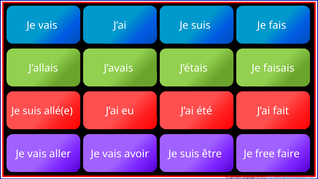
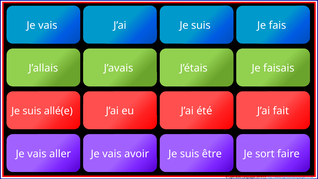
free: free -> sort (265, 154)
